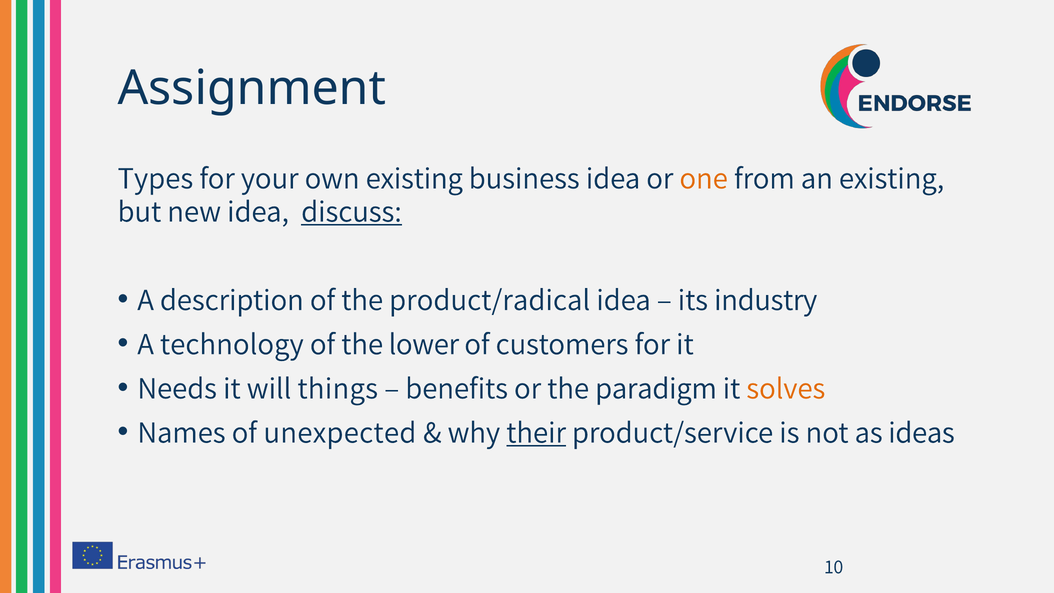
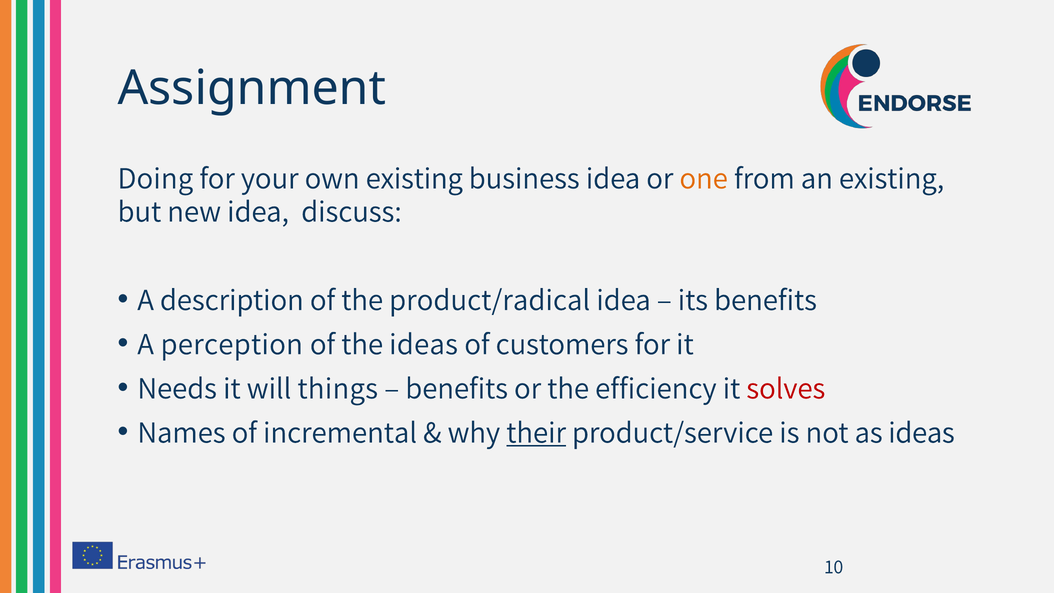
Types: Types -> Doing (155, 178)
discuss underline: present -> none (351, 211)
its industry: industry -> benefits (766, 300)
technology: technology -> perception (232, 344)
the lower: lower -> ideas (424, 344)
paradigm: paradigm -> efficiency (656, 388)
solves colour: orange -> red (786, 388)
unexpected: unexpected -> incremental (340, 432)
